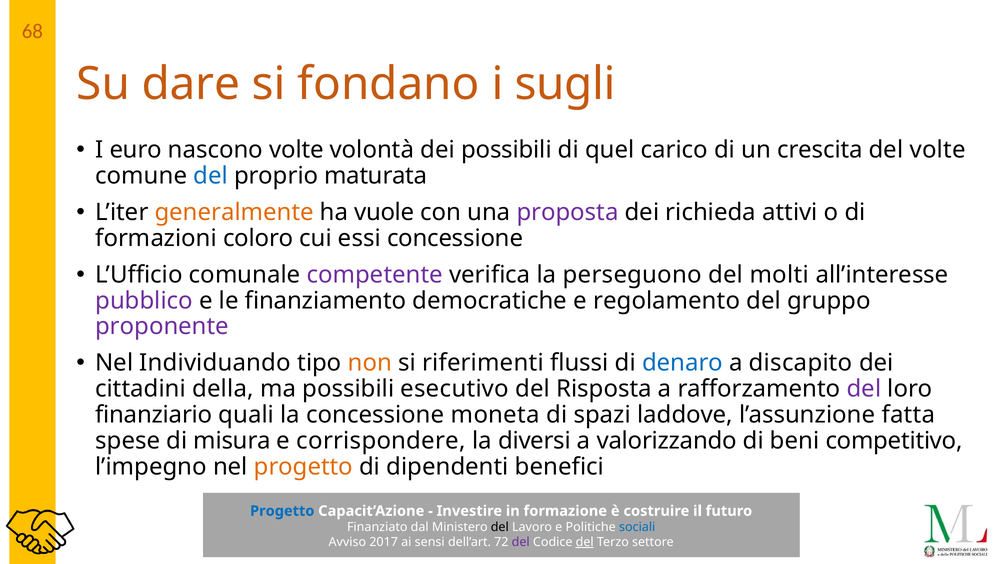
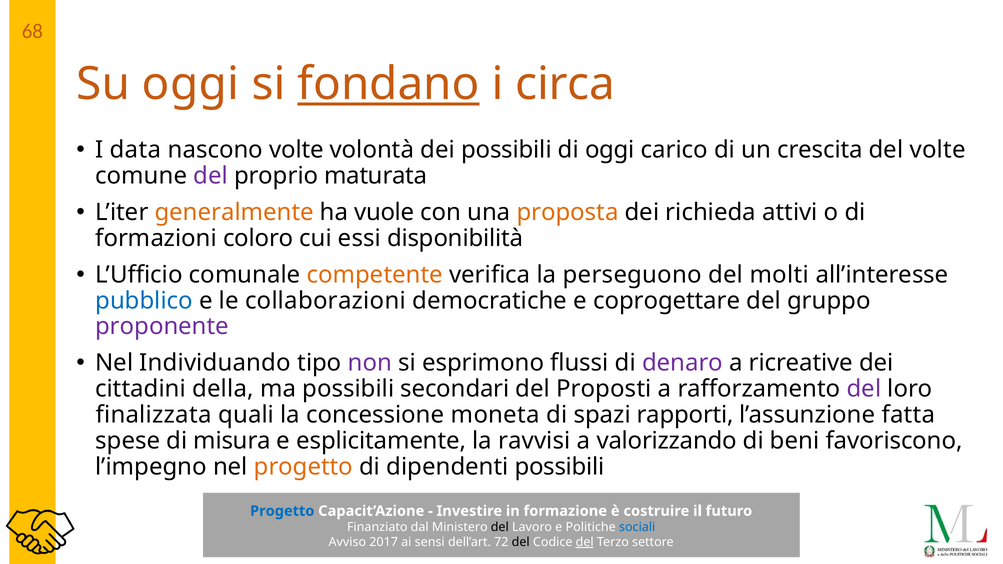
Su dare: dare -> oggi (191, 84)
fondano underline: none -> present (389, 84)
sugli: sugli -> circa (565, 84)
euro: euro -> data (135, 150)
di quel: quel -> oggi (610, 150)
del colour: blue -> purple (211, 176)
proposta colour: purple -> orange (568, 212)
essi concessione: concessione -> disponibilità (455, 238)
competente colour: purple -> orange (375, 275)
pubblico colour: purple -> blue (144, 301)
finanziamento: finanziamento -> collaborazioni (325, 301)
regolamento: regolamento -> coprogettare (667, 301)
non colour: orange -> purple (370, 363)
riferimenti: riferimenti -> esprimono (483, 363)
denaro colour: blue -> purple (683, 363)
discapito: discapito -> ricreative (801, 363)
esecutivo: esecutivo -> secondari (455, 389)
Risposta: Risposta -> Proposti (604, 389)
finanziario: finanziario -> finalizzata (154, 415)
laddove: laddove -> rapporti (685, 415)
corrispondere: corrispondere -> esplicitamente (381, 441)
diversi: diversi -> ravvisi (534, 441)
competitivo: competitivo -> favoriscono (894, 441)
dipendenti benefici: benefici -> possibili (560, 467)
del colour: purple -> black (521, 542)
